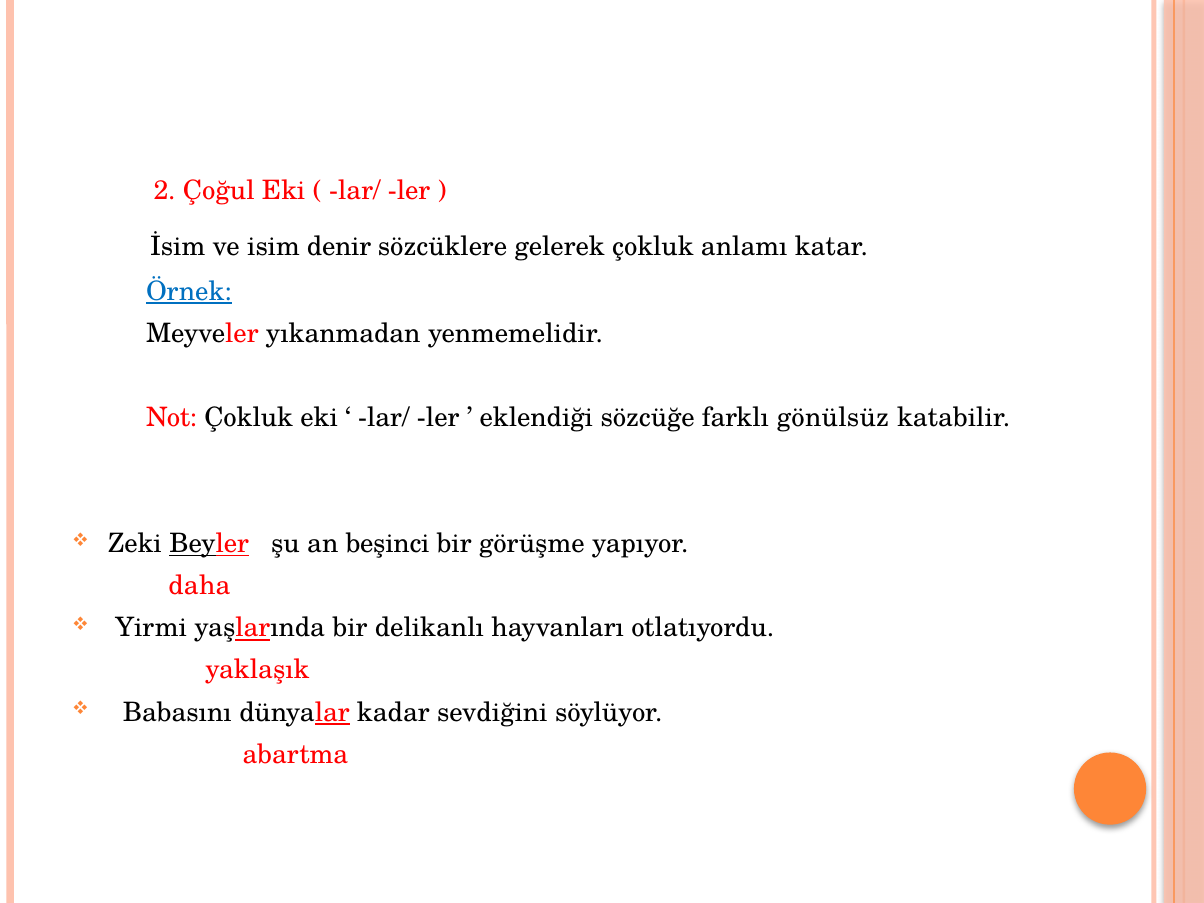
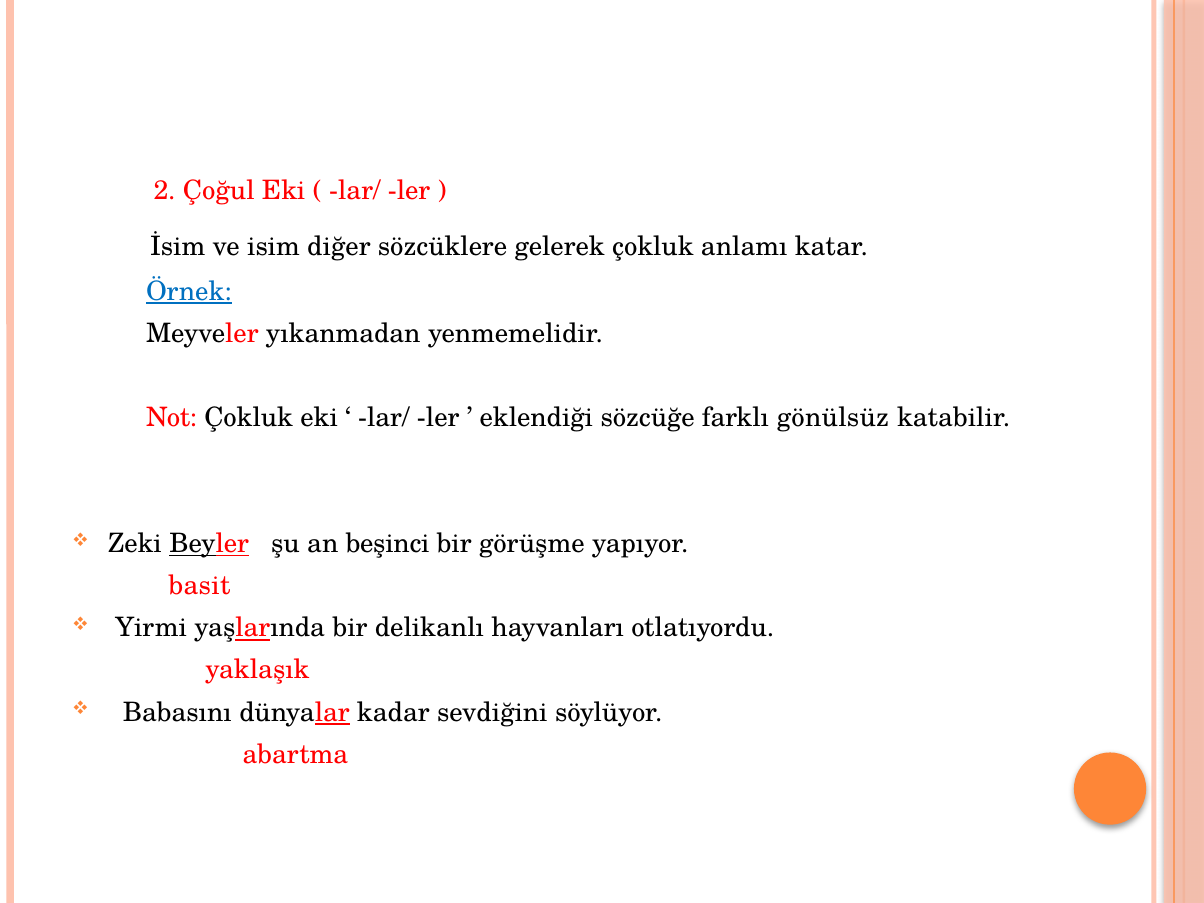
denir: denir -> diğer (339, 247)
daha: daha -> basit (199, 586)
